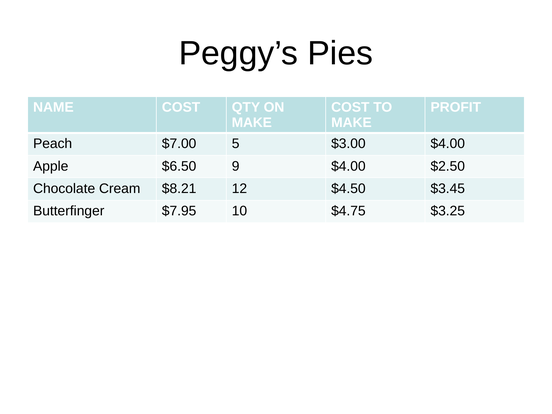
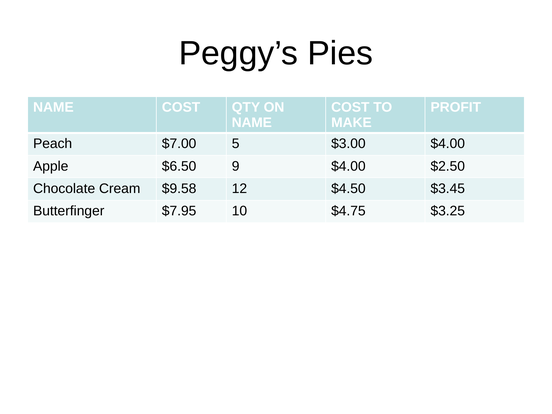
MAKE: MAKE -> NAME (252, 123)
$8.21: $8.21 -> $9.58 (179, 189)
